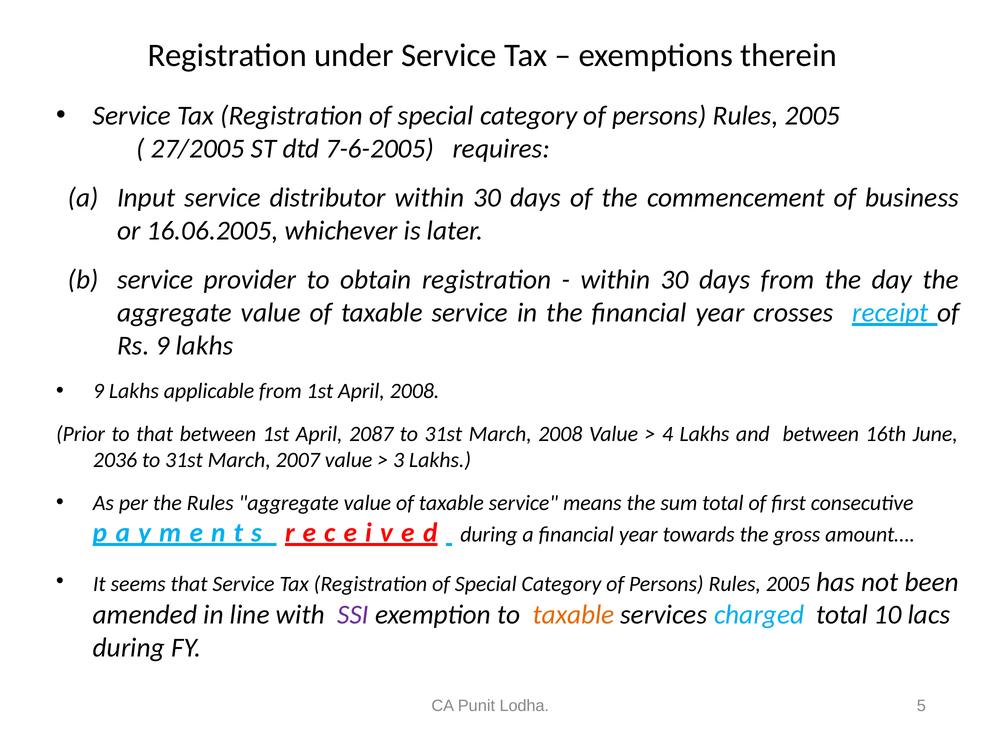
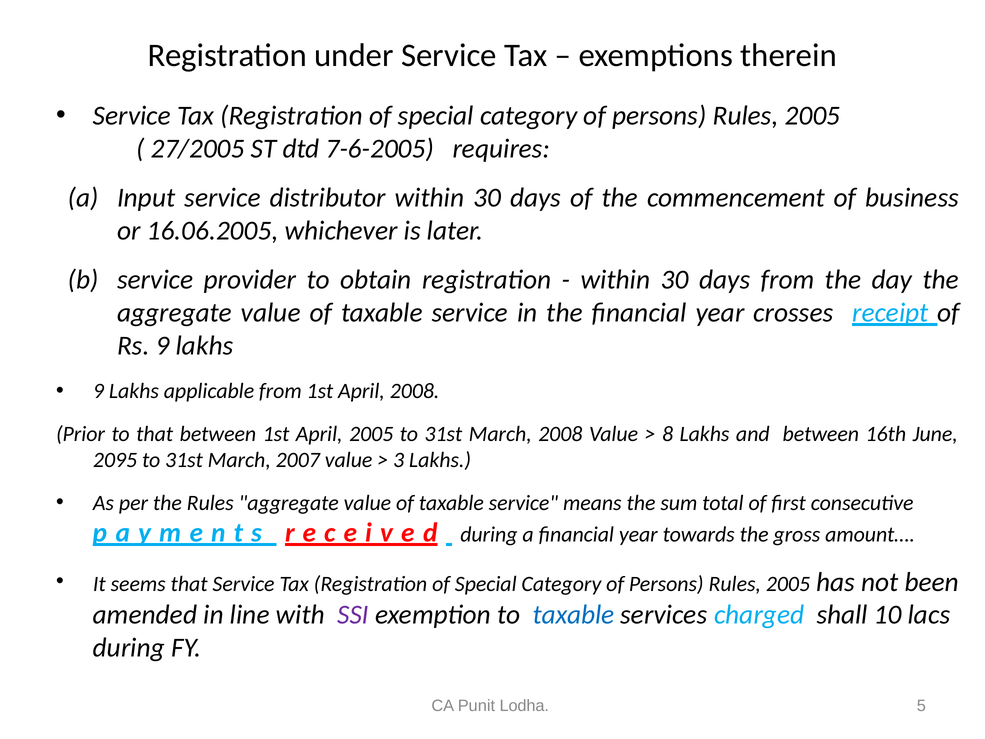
April 2087: 2087 -> 2005 (371, 434)
4: 4 -> 8 (668, 434)
2036: 2036 -> 2095 (115, 460)
taxable colour: orange -> blue (573, 615)
charged total: total -> shall (842, 615)
